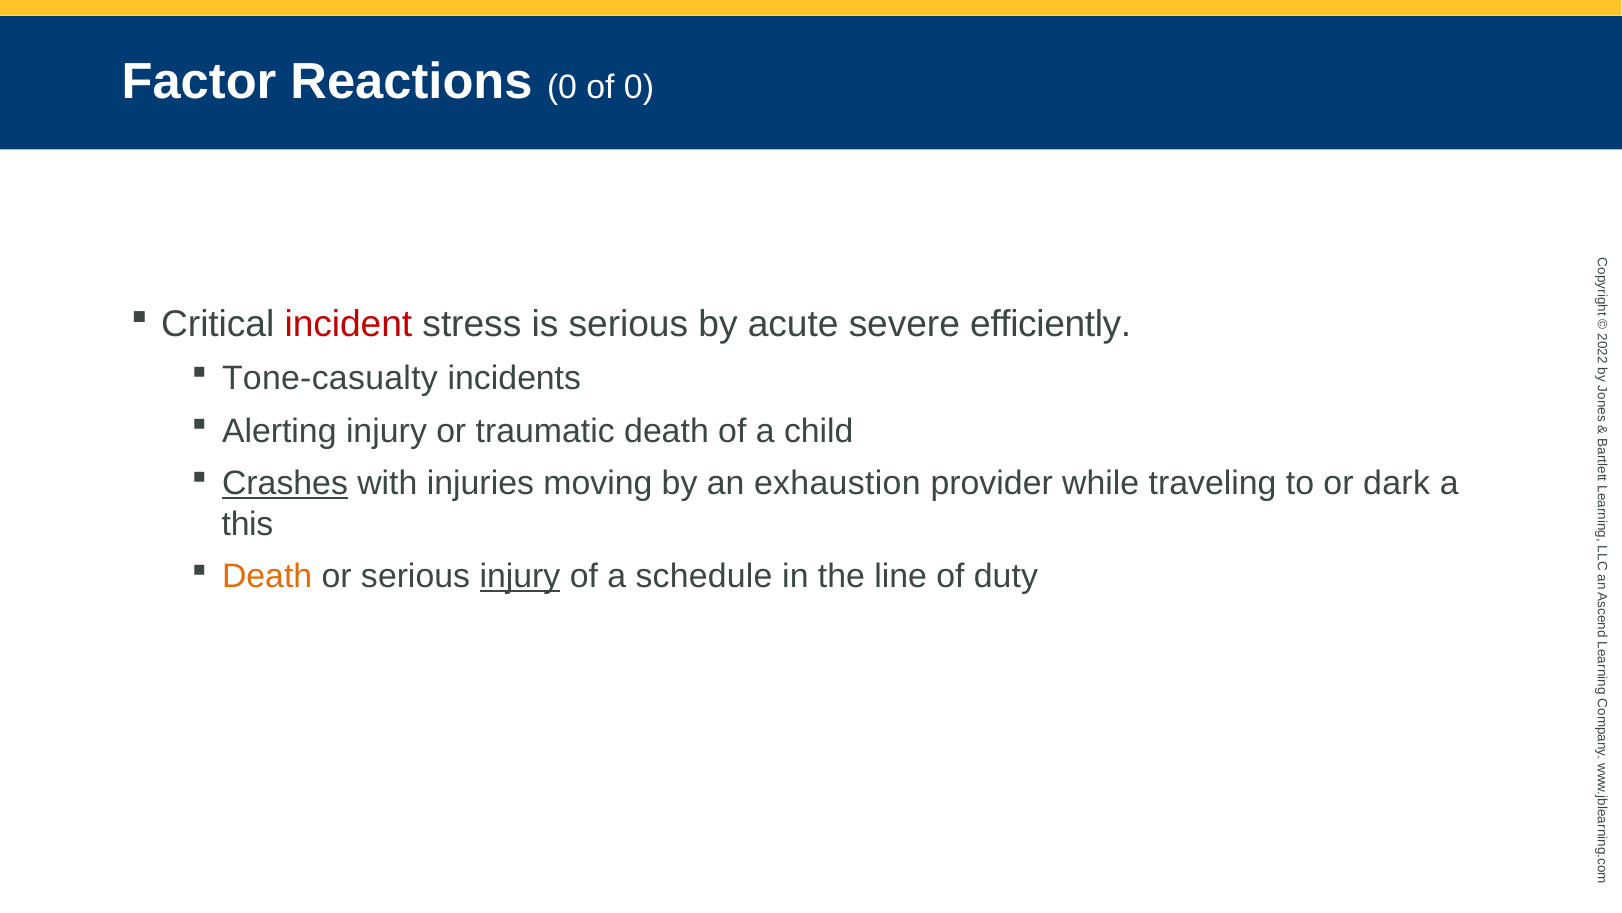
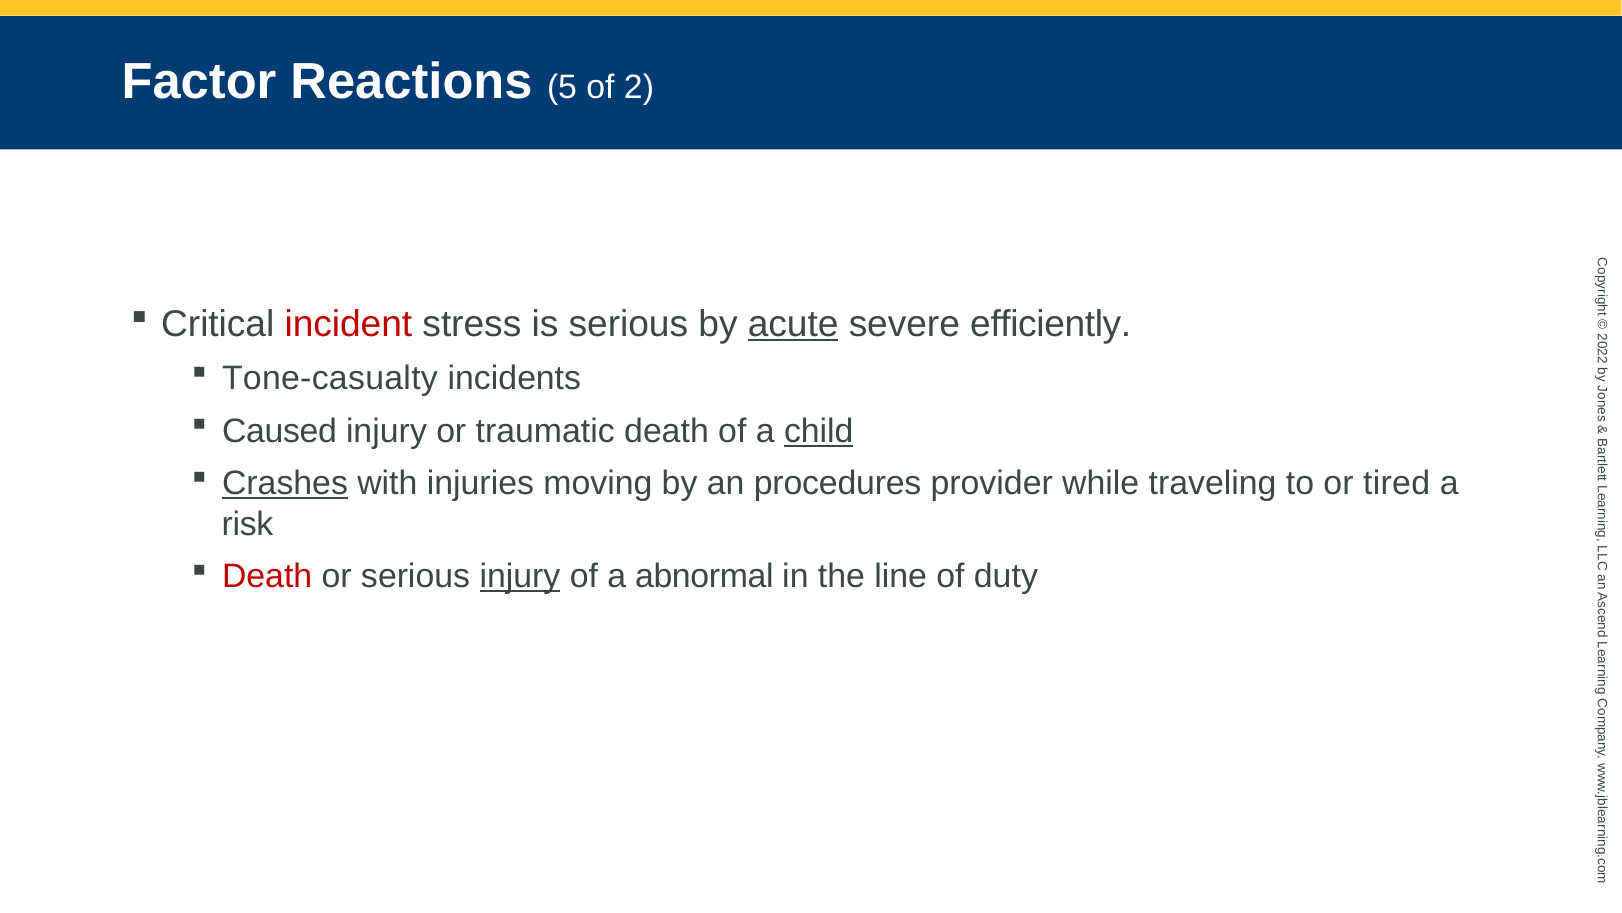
Reactions 0: 0 -> 5 (562, 87)
of 0: 0 -> 2 (639, 87)
acute underline: none -> present (793, 324)
Alerting: Alerting -> Caused (279, 431)
child underline: none -> present (819, 431)
exhaustion: exhaustion -> procedures (838, 483)
dark: dark -> tired (1397, 483)
this: this -> risk (248, 524)
Death colour: orange -> red (267, 576)
schedule: schedule -> abnormal (704, 576)
